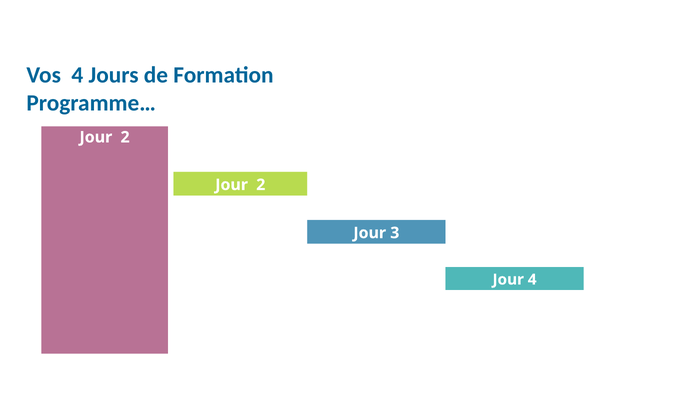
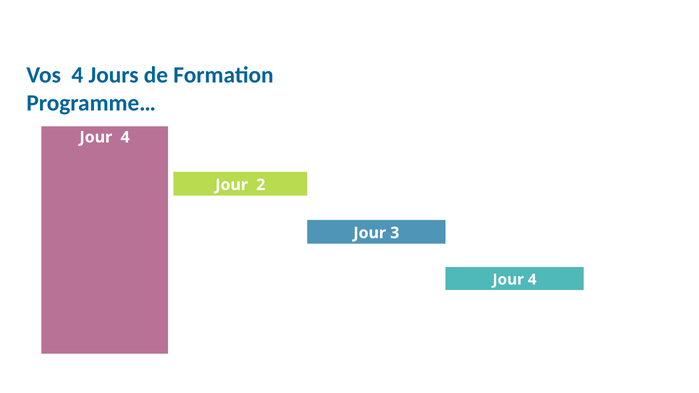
2: 2 -> 4 (125, 137)
